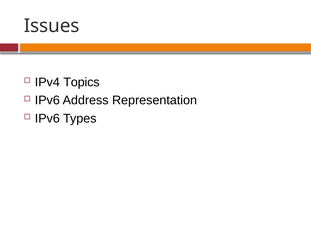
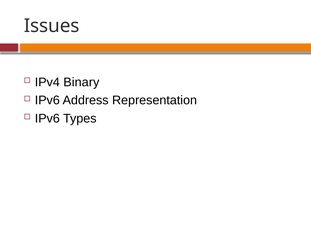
Topics: Topics -> Binary (81, 82)
